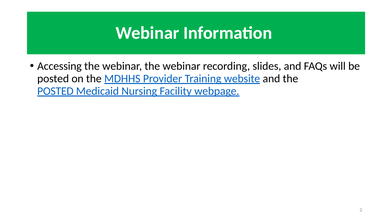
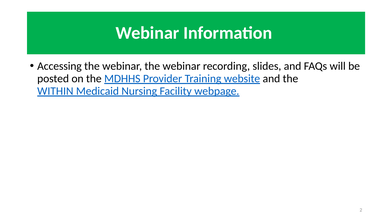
POSTED: POSTED -> WITHIN (55, 91)
